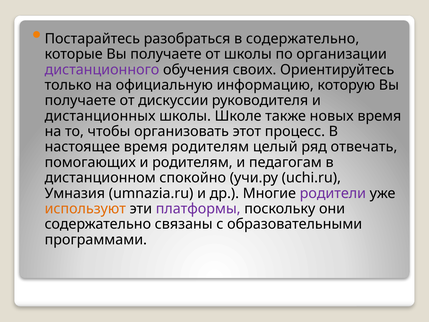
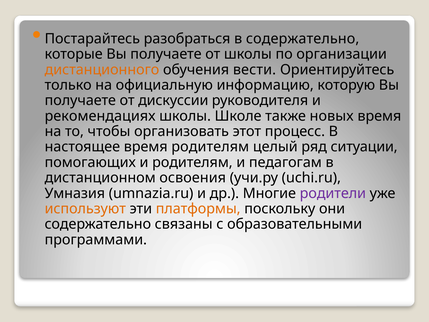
дистанционного colour: purple -> orange (102, 70)
своих: своих -> вести (254, 70)
дистанционных: дистанционных -> рекомендациях (100, 116)
отвечать: отвечать -> ситуации (364, 147)
спокойно: спокойно -> освоения (193, 178)
платформы colour: purple -> orange (198, 209)
